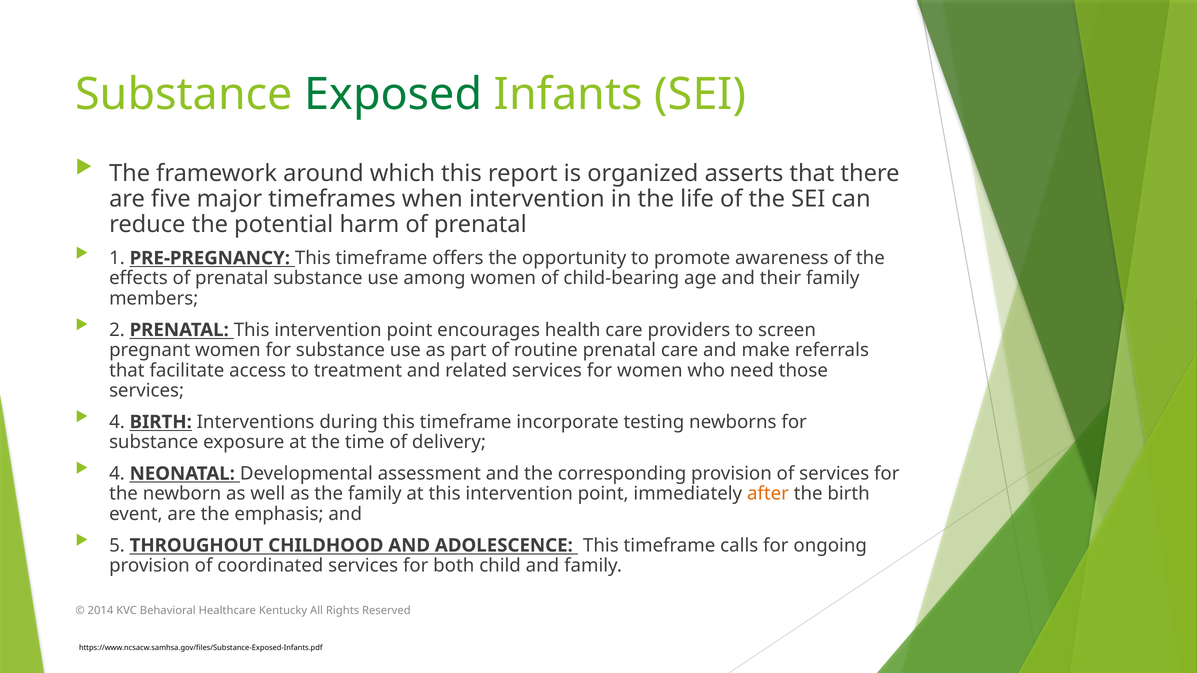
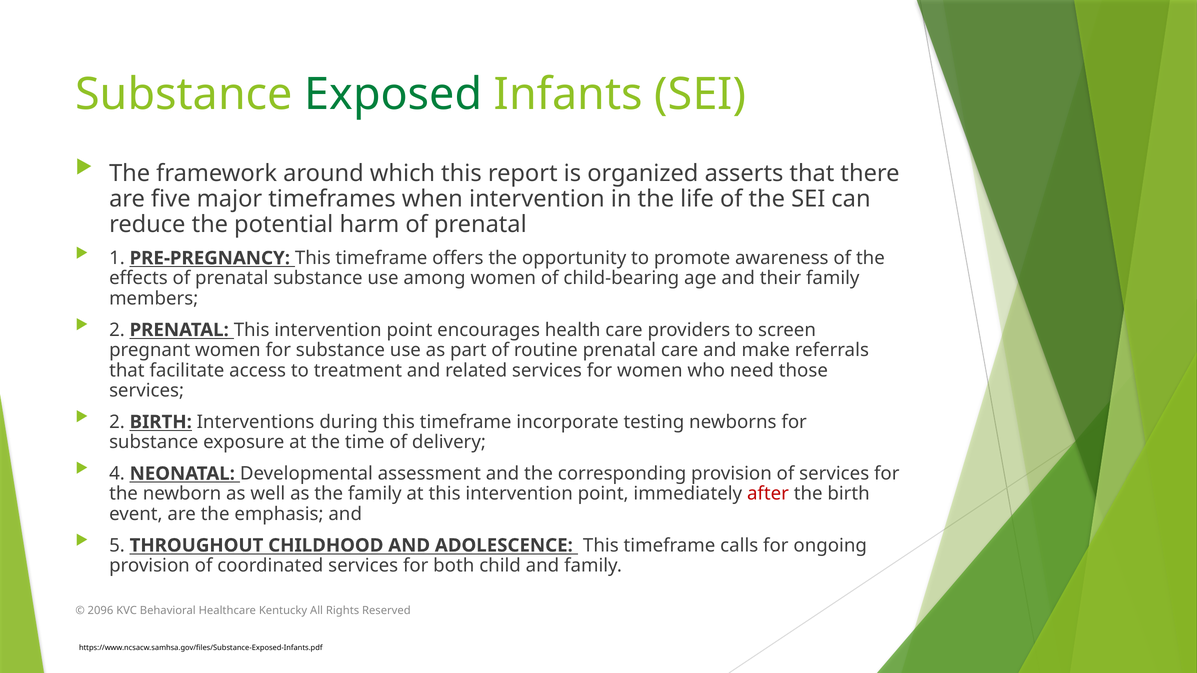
4: 4 -> 2 (117, 422)
after colour: orange -> red (768, 494)
2014: 2014 -> 2096 (100, 611)
